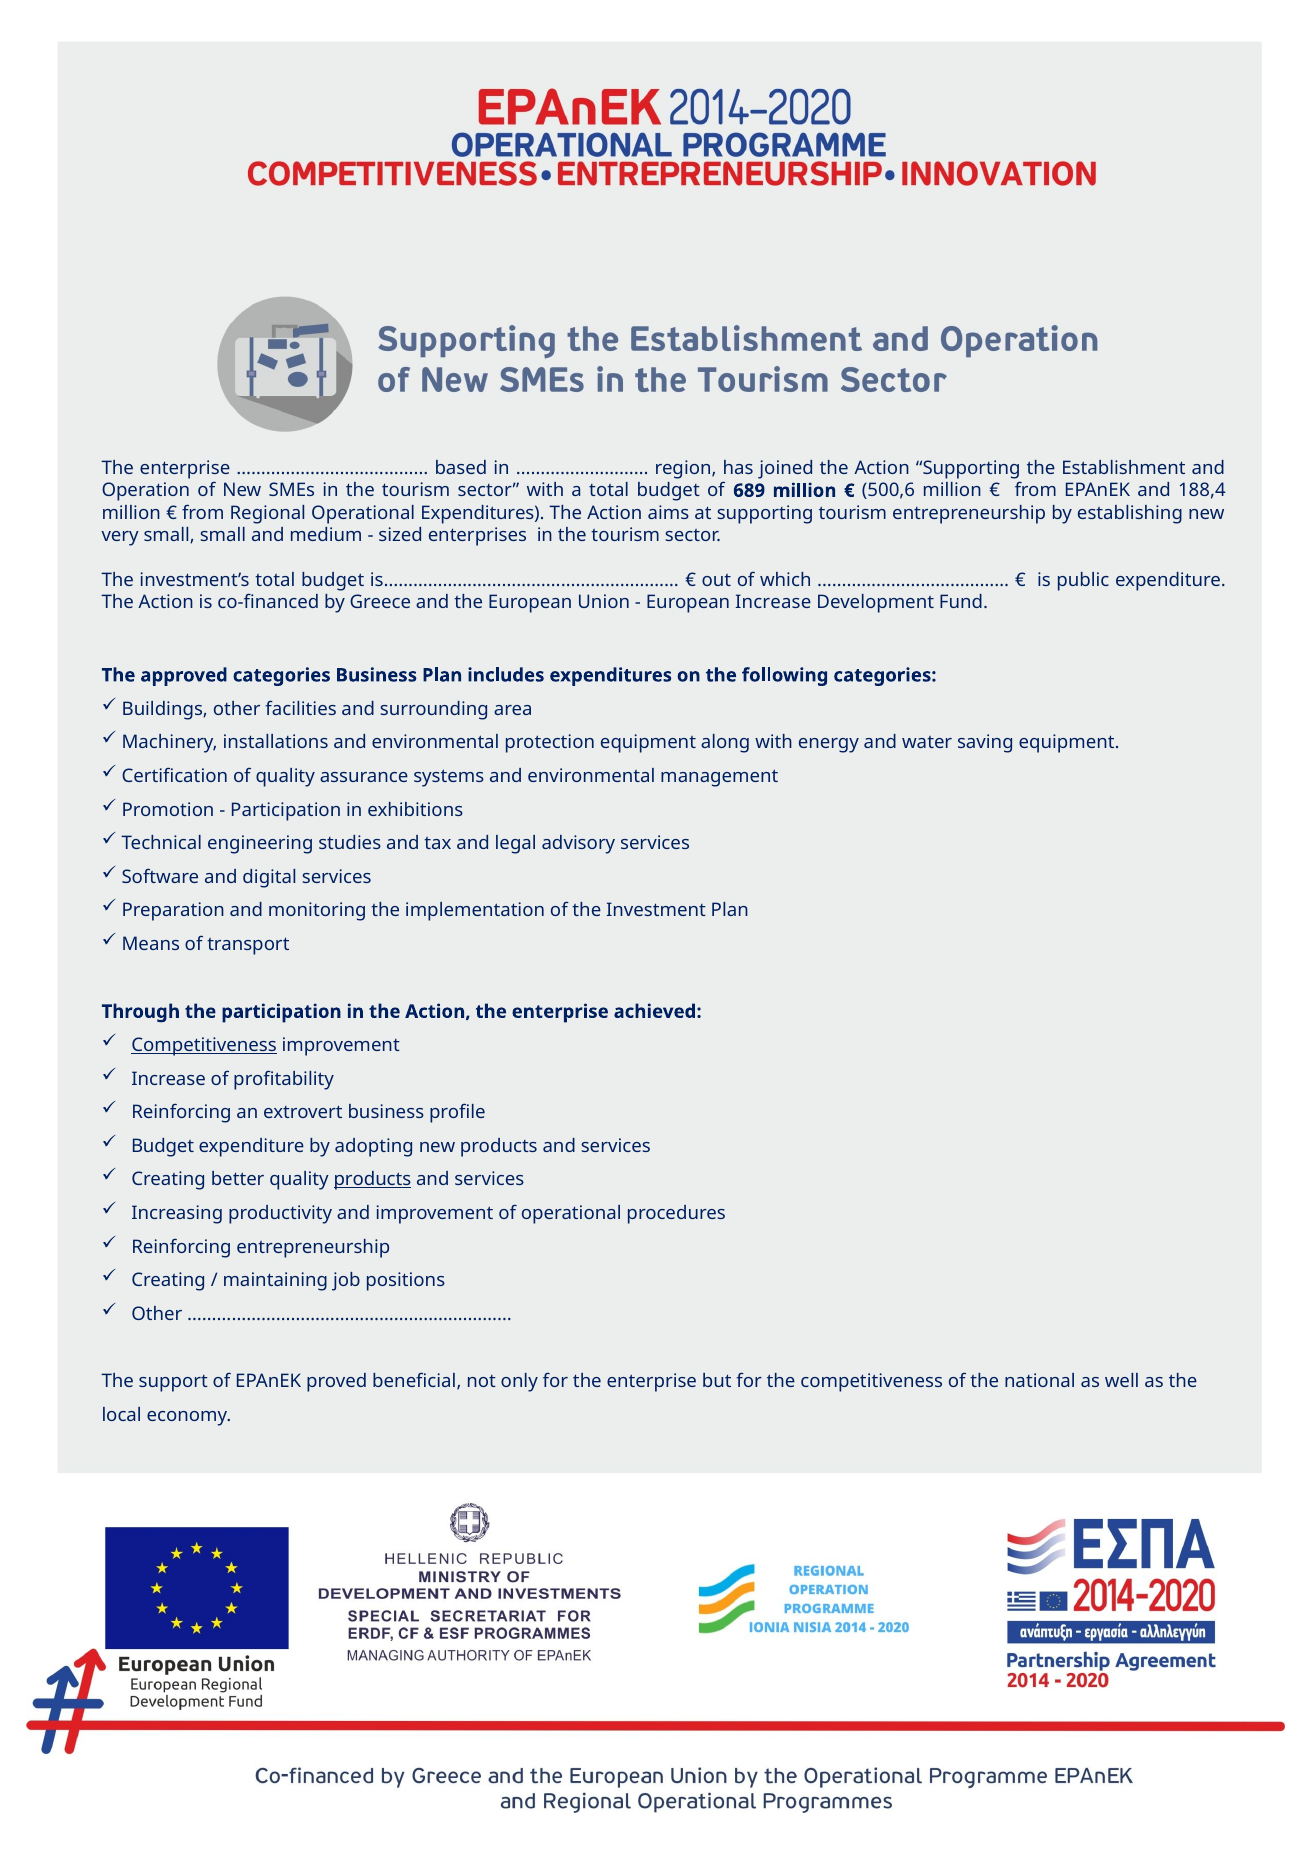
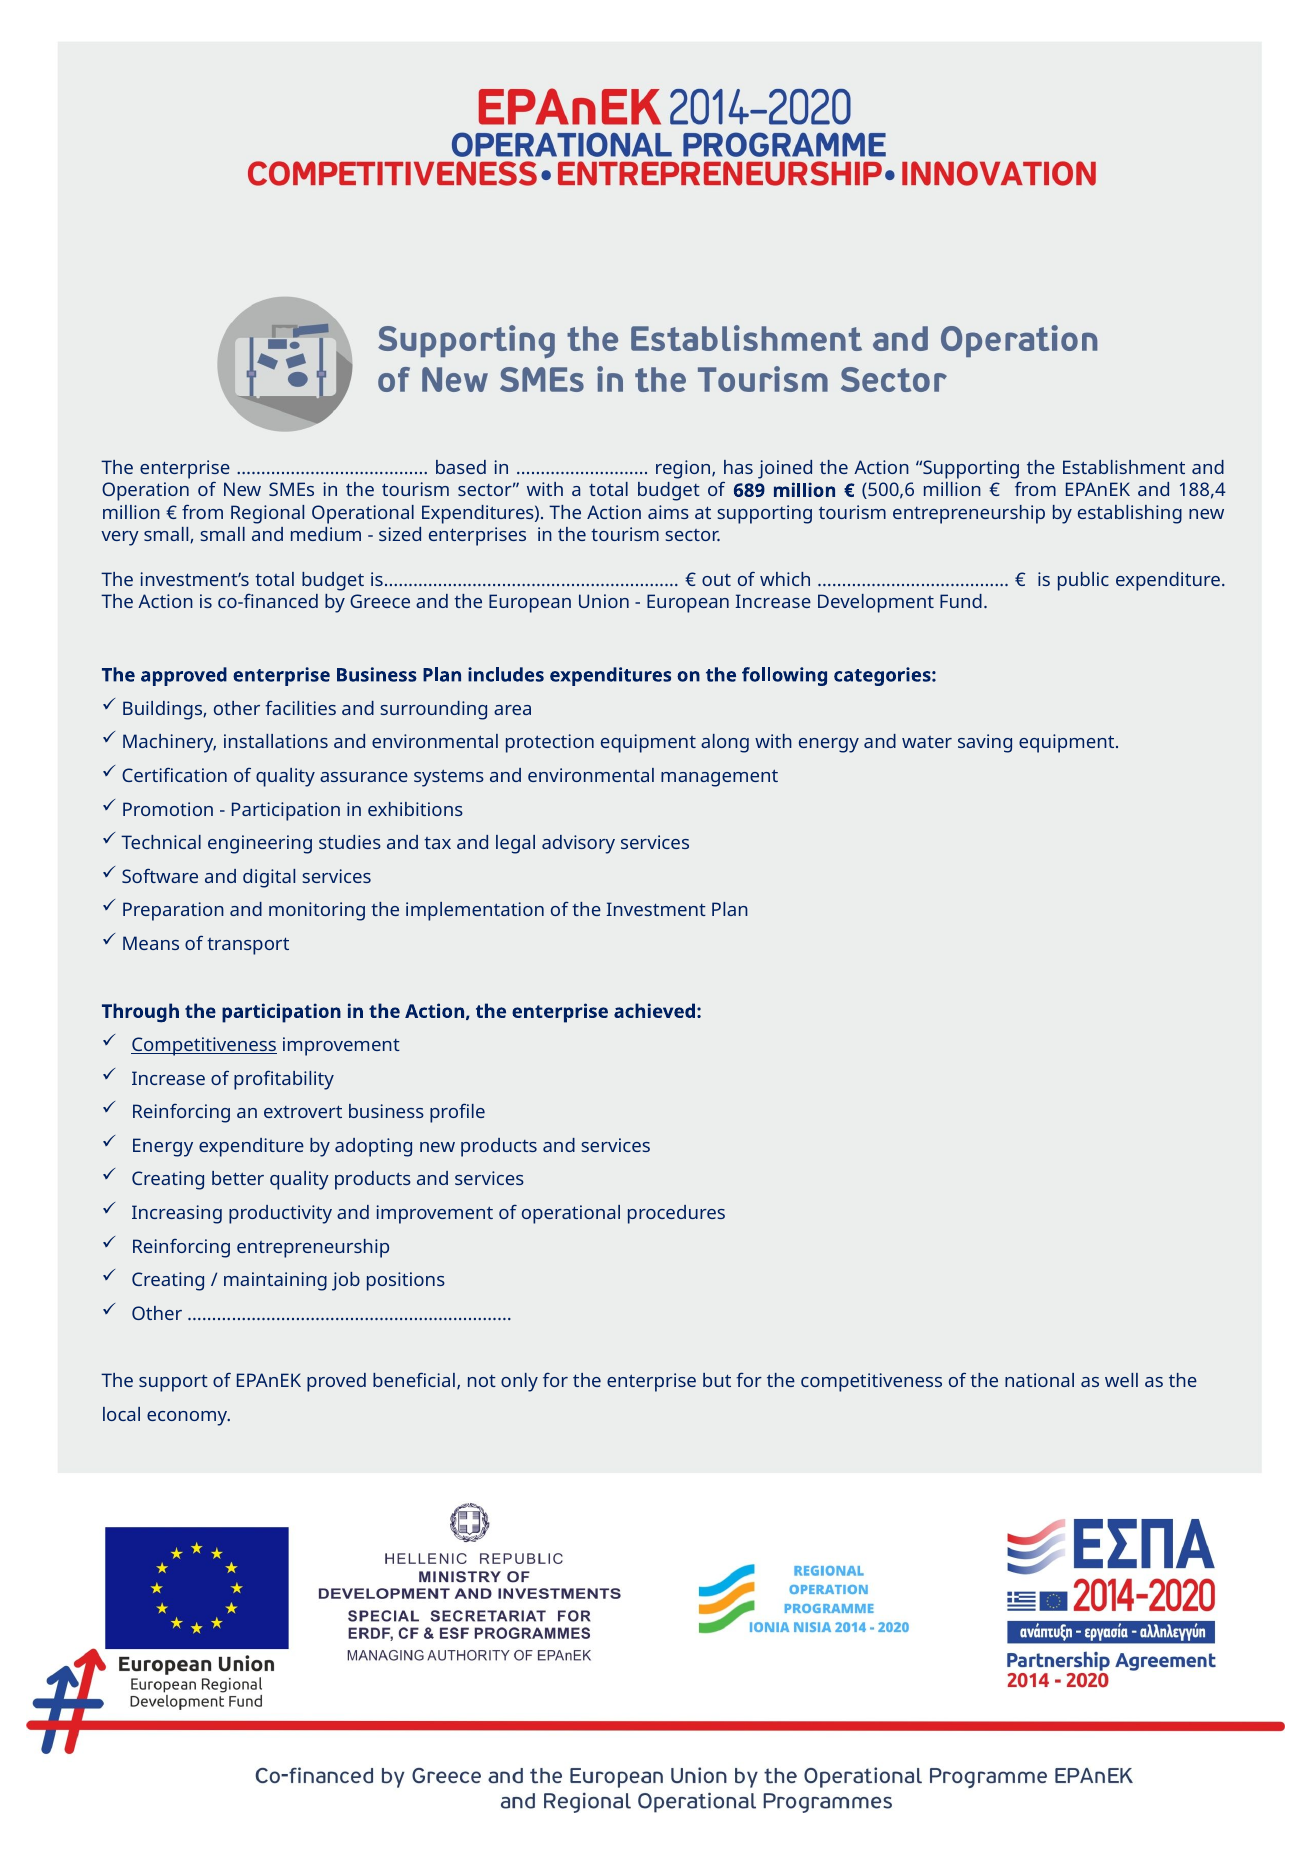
approved categories: categories -> enterprise (282, 675)
Budget: Budget -> Energy (162, 1146)
products underline: present -> none (372, 1180)
